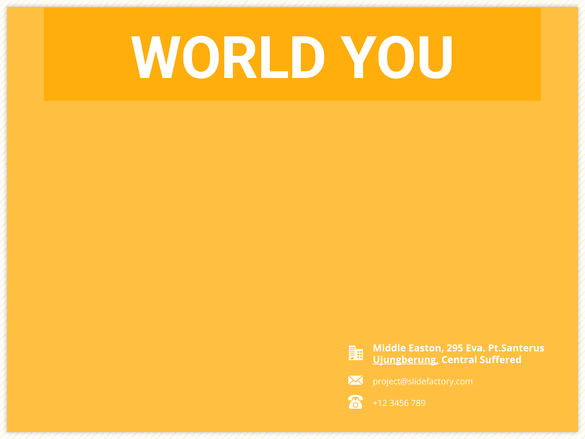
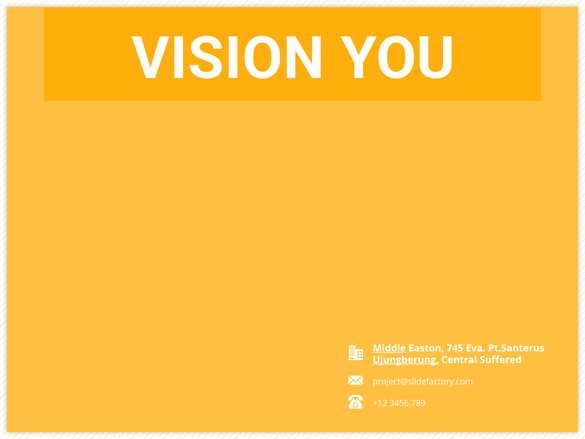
WORLD: WORLD -> VISION (228, 59)
Middle underline: none -> present (389, 348)
295: 295 -> 745 (455, 348)
